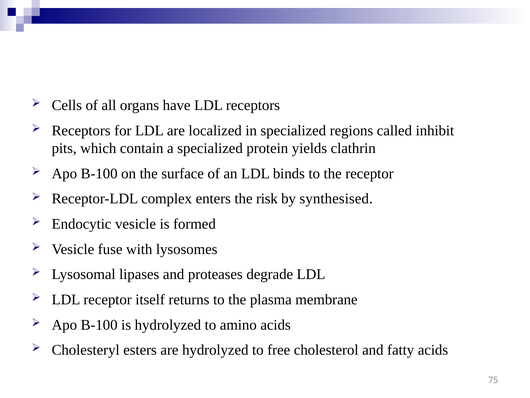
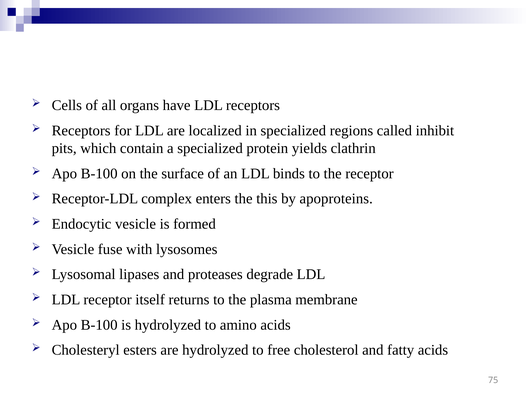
risk: risk -> this (267, 199)
synthesised: synthesised -> apoproteins (336, 199)
